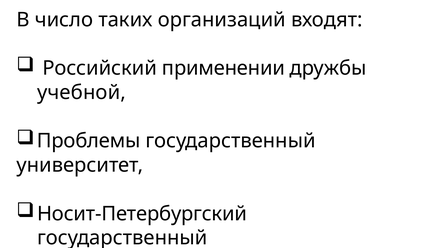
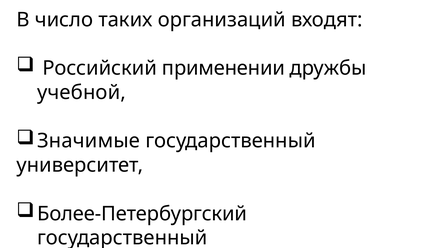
Проблемы: Проблемы -> Значимые (89, 141)
Носит-Петербургский: Носит-Петербургский -> Более-Петербургский (142, 214)
